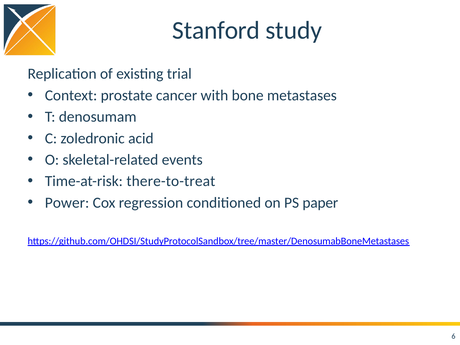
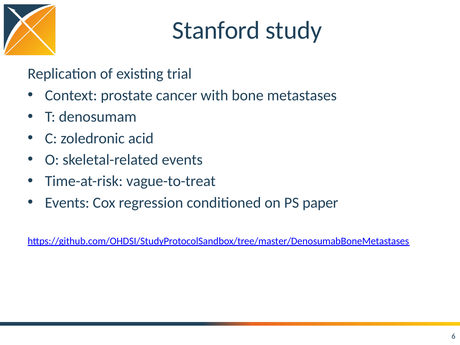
there-to-treat: there-to-treat -> vague-to-treat (171, 181)
Power: Power -> Events (67, 203)
